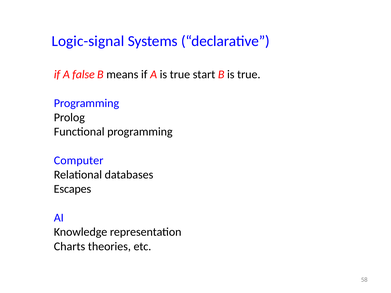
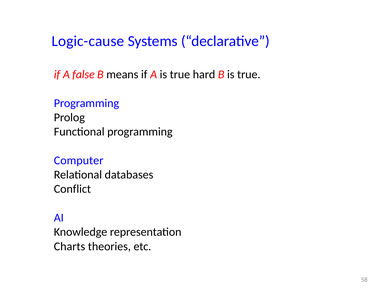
Logic-signal: Logic-signal -> Logic-cause (88, 41)
start: start -> hard (204, 75)
Escapes: Escapes -> Conflict (72, 189)
